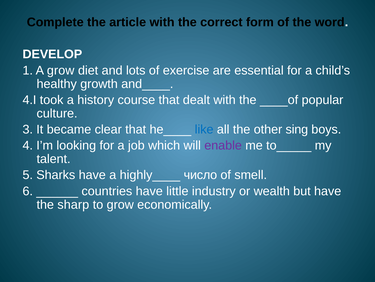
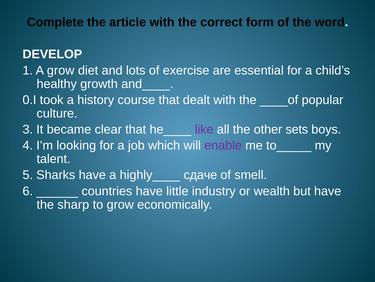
4.I: 4.I -> 0.I (29, 100)
like colour: blue -> purple (204, 129)
sing: sing -> sets (297, 129)
число: число -> сдаче (200, 175)
